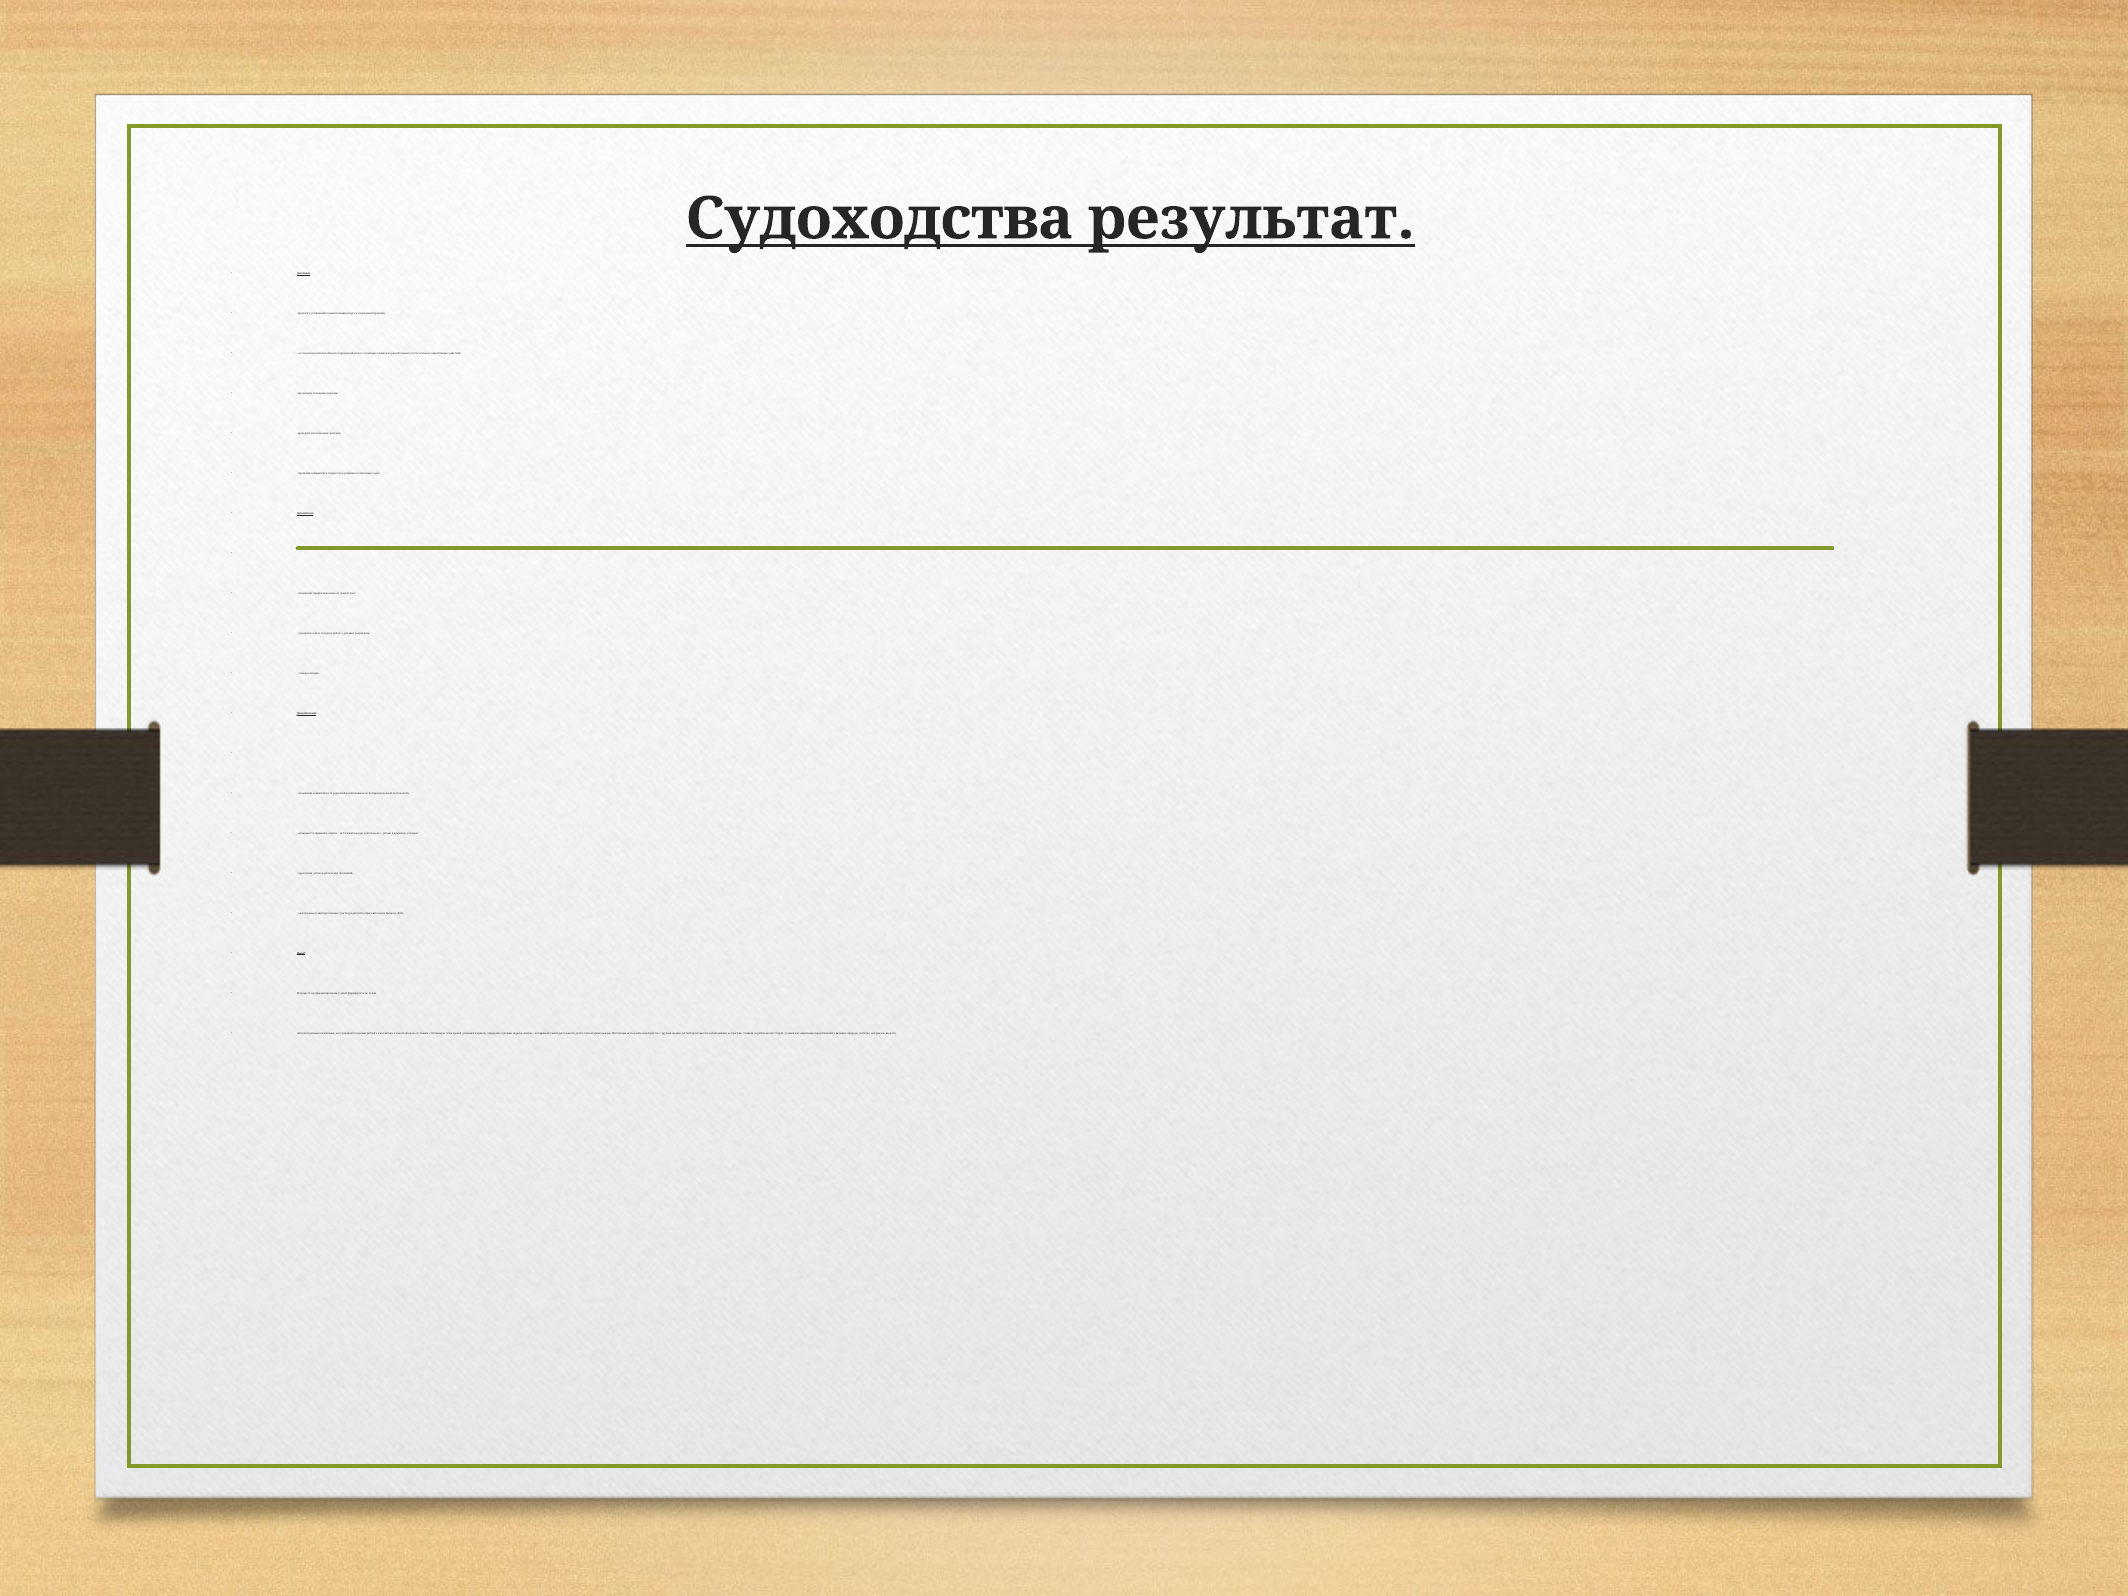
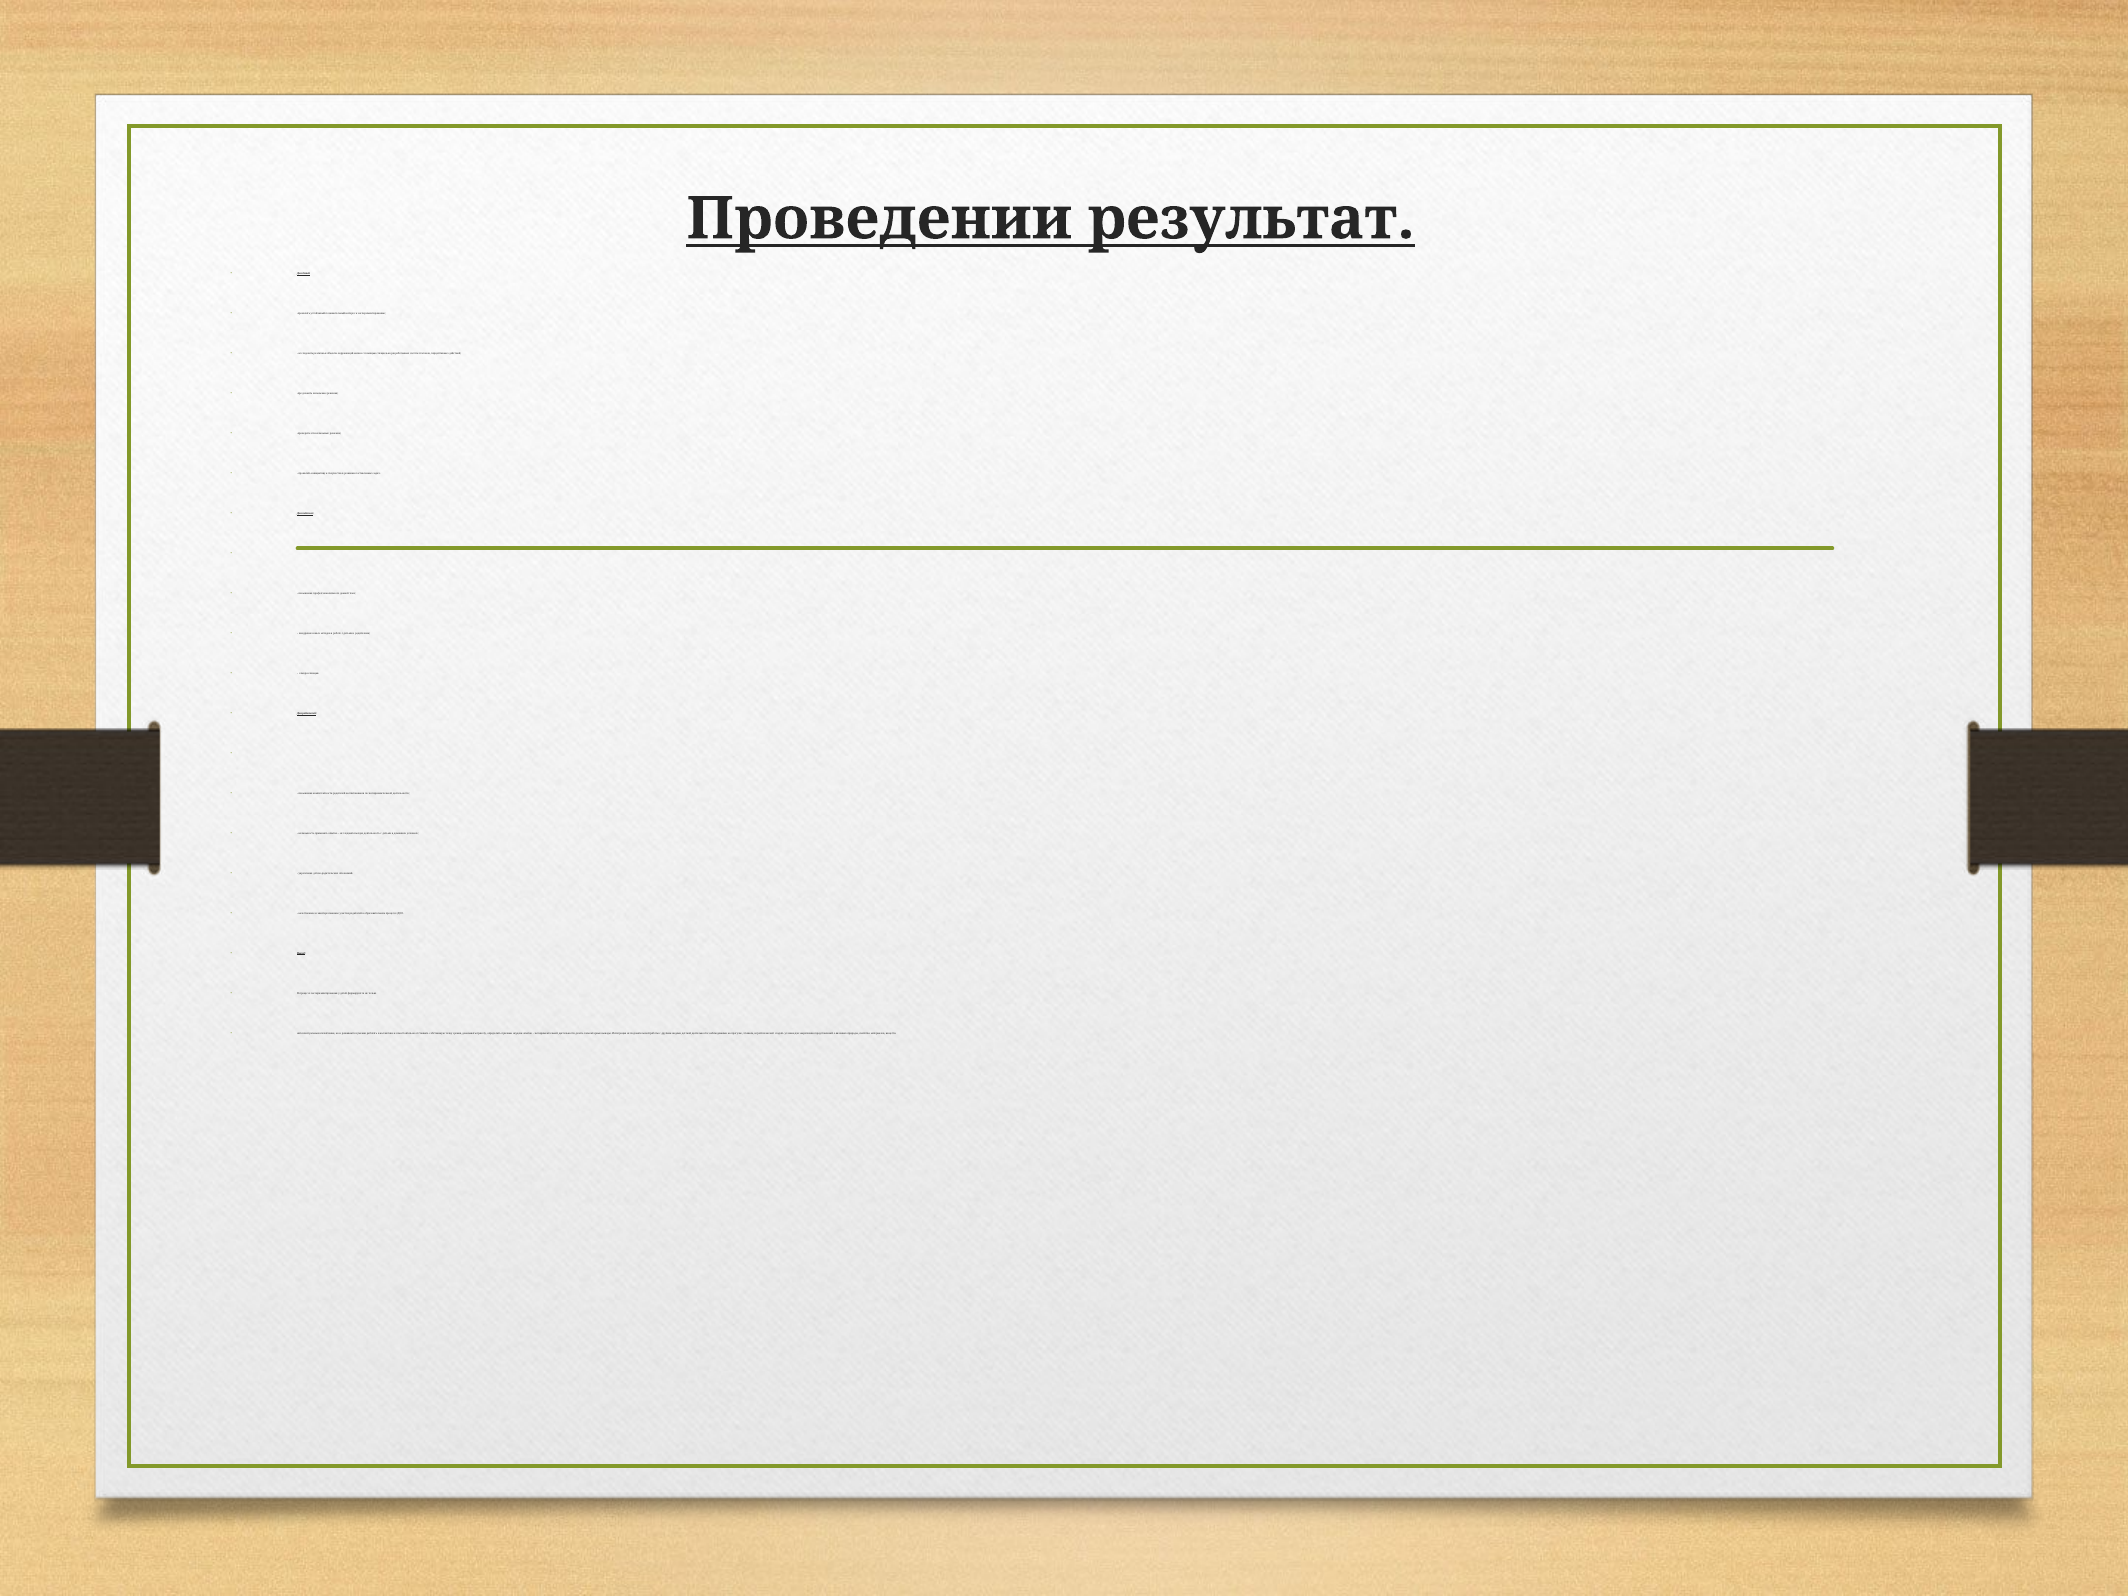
Судоходства: Судоходства -> Проведении (879, 219)
